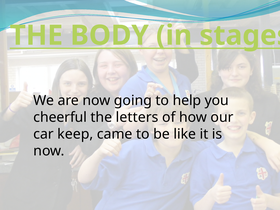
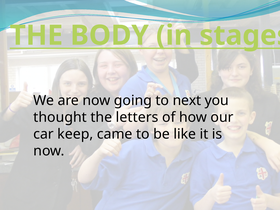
help: help -> next (187, 100)
cheerful: cheerful -> thought (60, 117)
